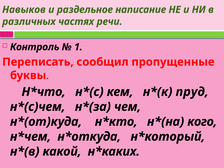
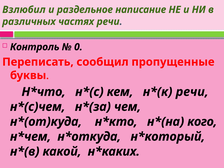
Навыков: Навыков -> Взлюбил (24, 10)
1: 1 -> 0 (78, 47)
пруд: пруд -> речи (192, 92)
